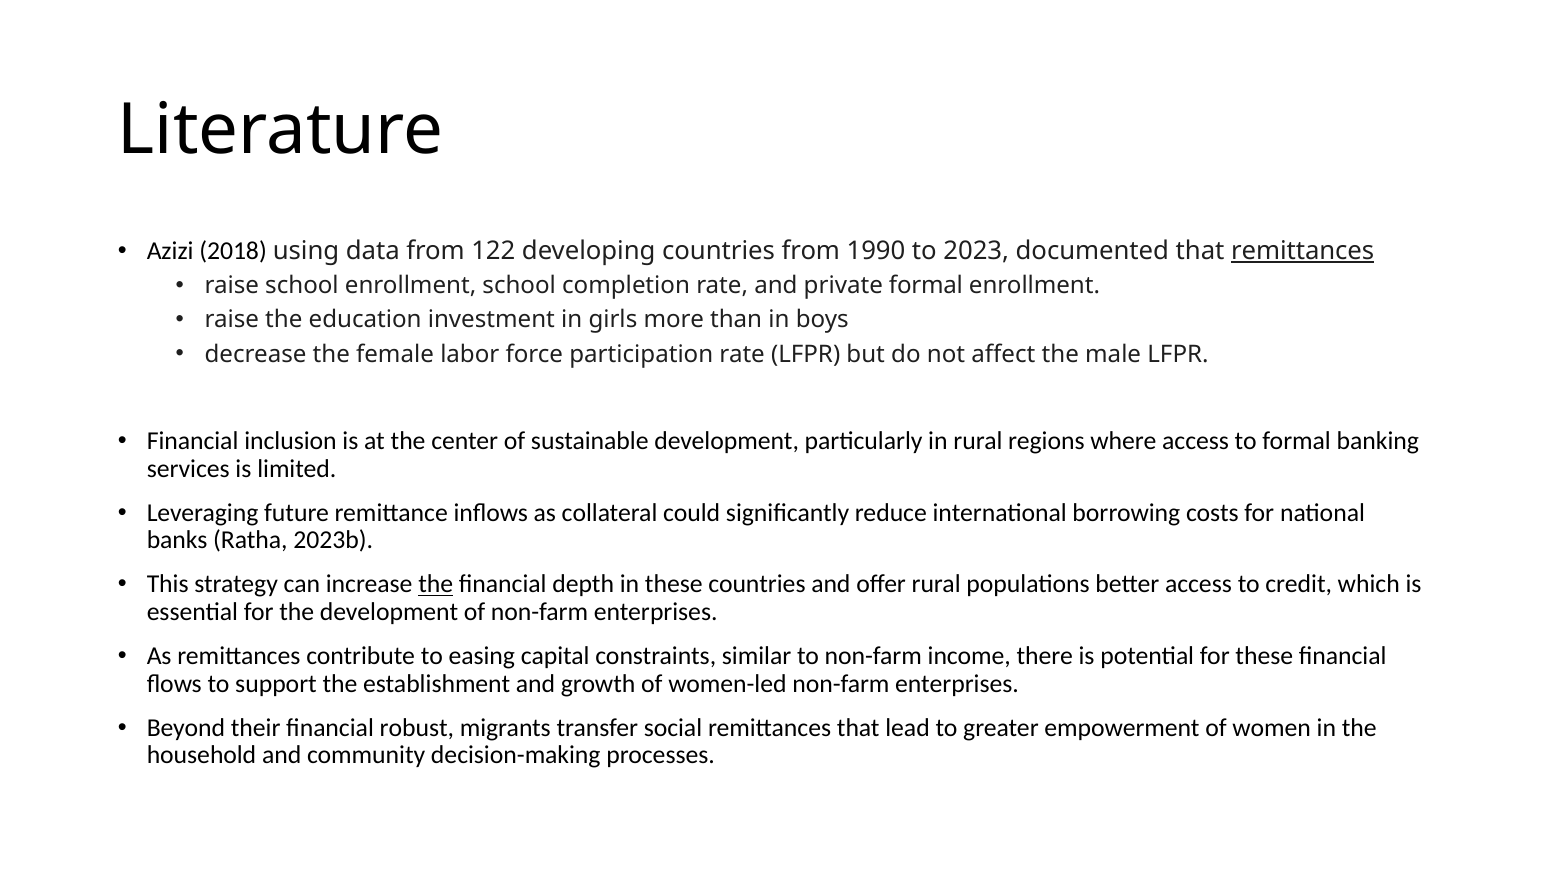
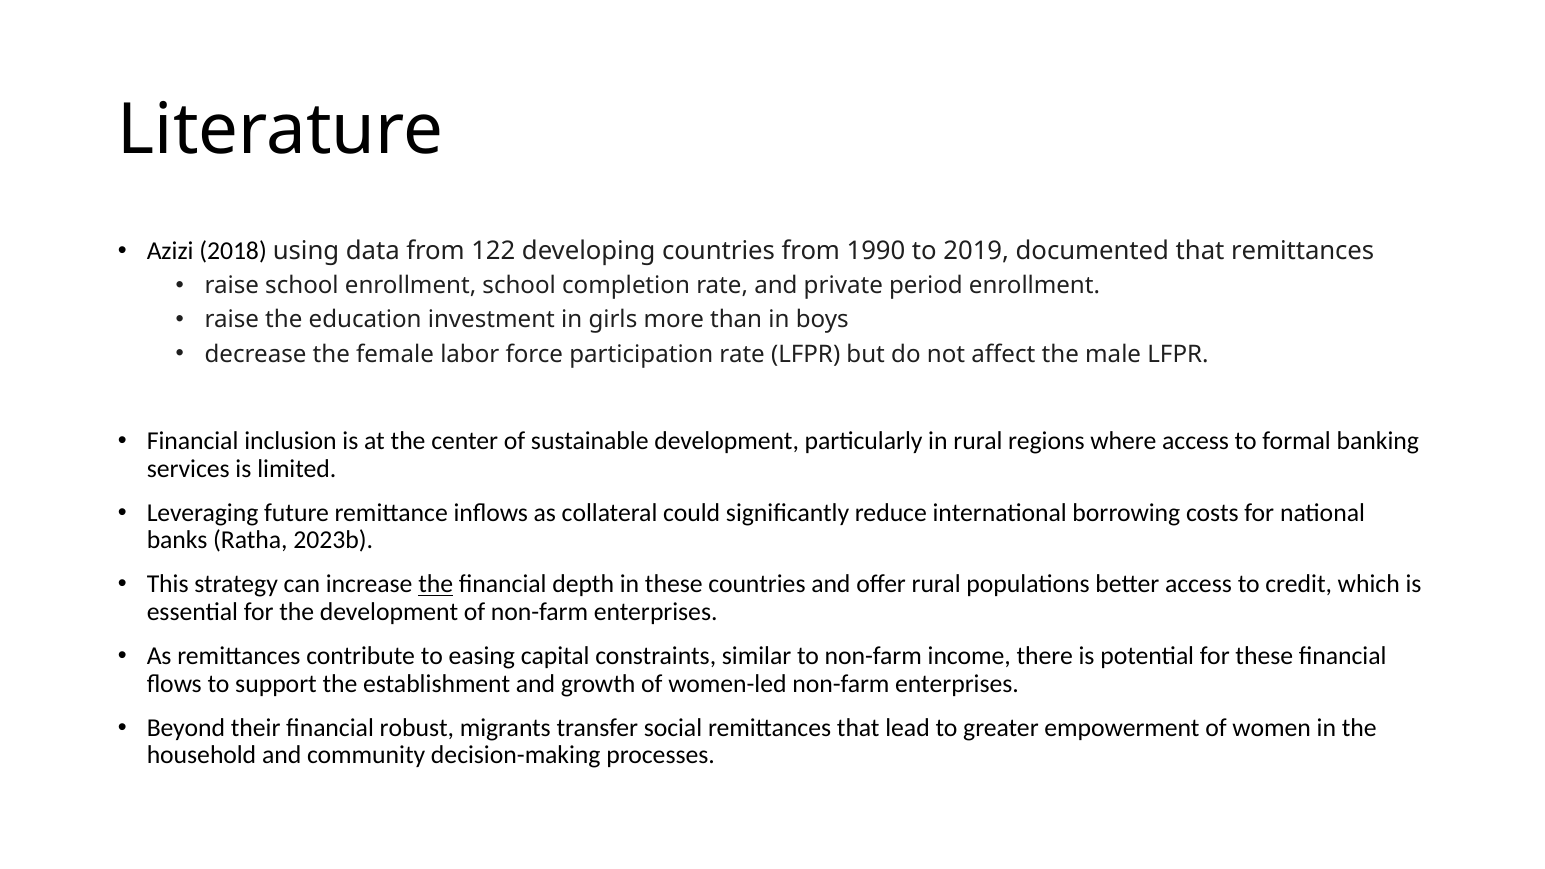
2023: 2023 -> 2019 (976, 251)
remittances underline: present -> none (1303, 251)
private formal: formal -> period (926, 286)
